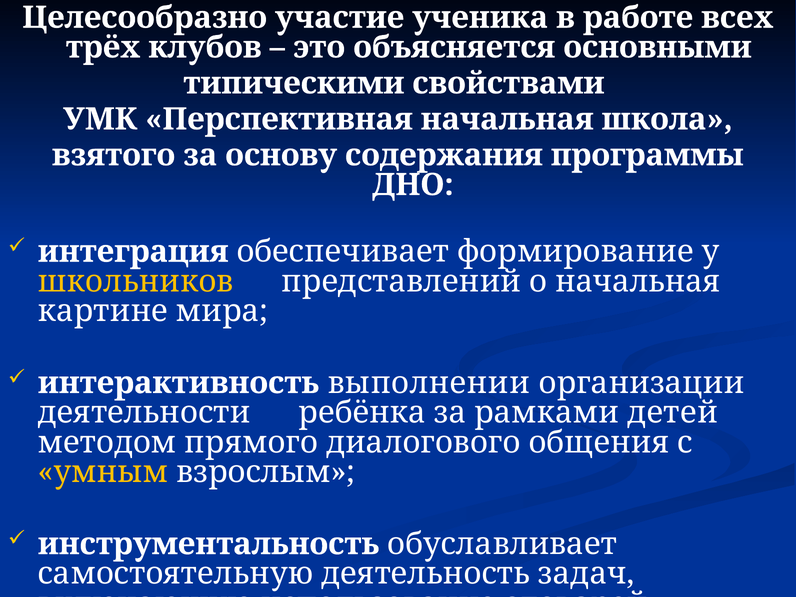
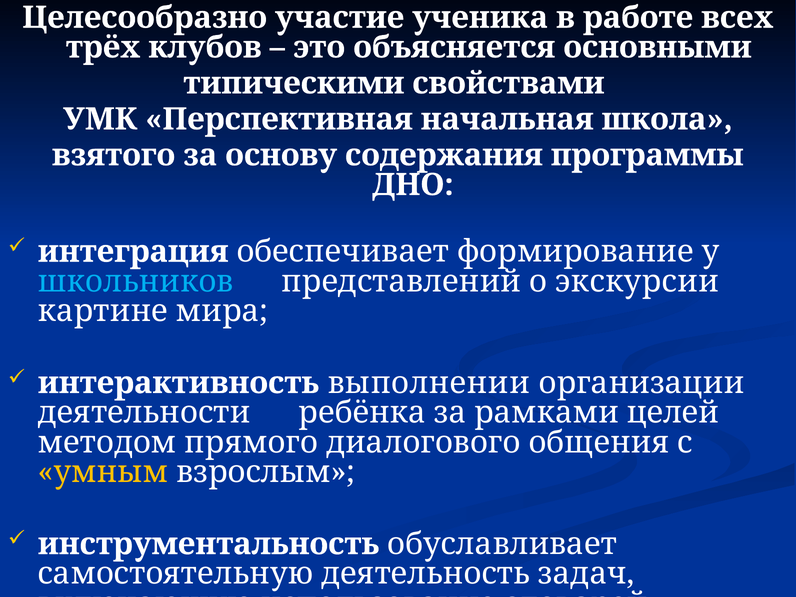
школьников colour: yellow -> light blue (136, 281)
о начальная: начальная -> экскурсии (637, 281)
детей: детей -> целей (673, 413)
